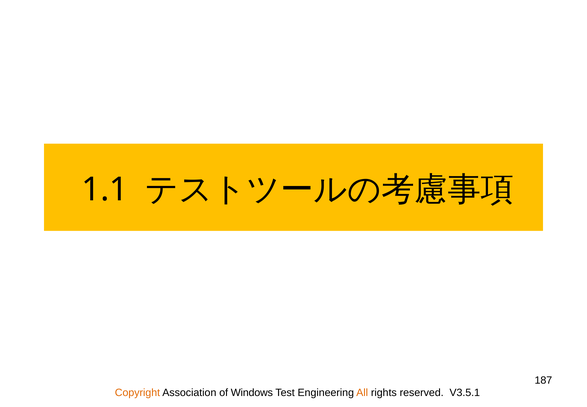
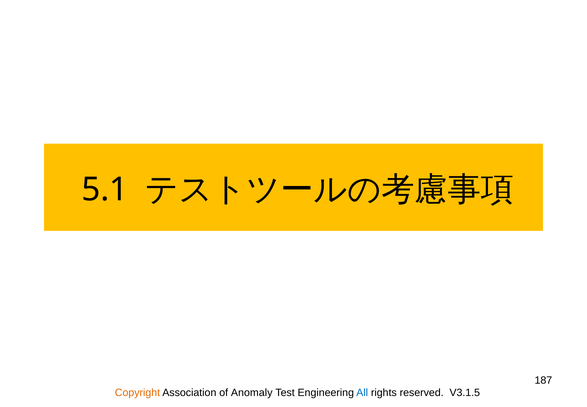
1.1: 1.1 -> 5.1 (105, 189)
Windows: Windows -> Anomaly (252, 392)
All colour: orange -> blue (362, 392)
V3.5.1: V3.5.1 -> V3.1.5 (465, 392)
